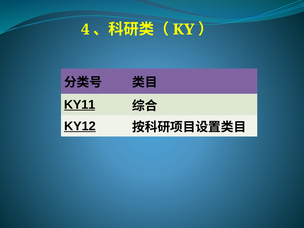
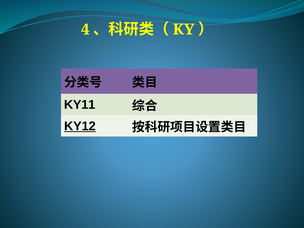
KY11 underline: present -> none (80, 105)
